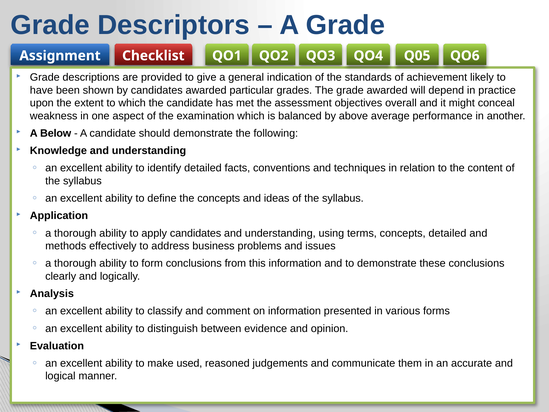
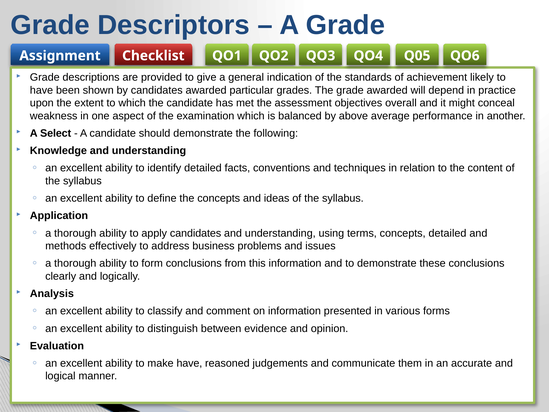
Below: Below -> Select (56, 133)
make used: used -> have (189, 363)
